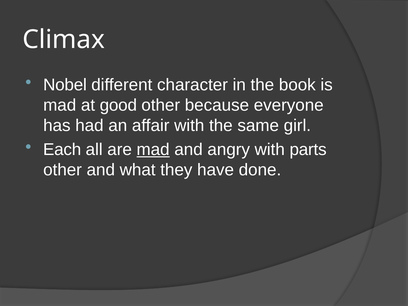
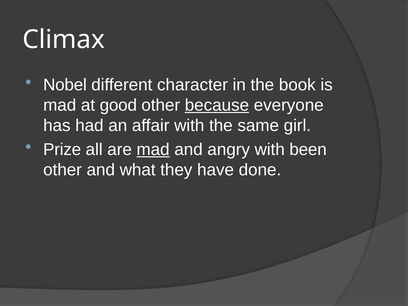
because underline: none -> present (217, 105)
Each: Each -> Prize (62, 149)
parts: parts -> been (308, 149)
